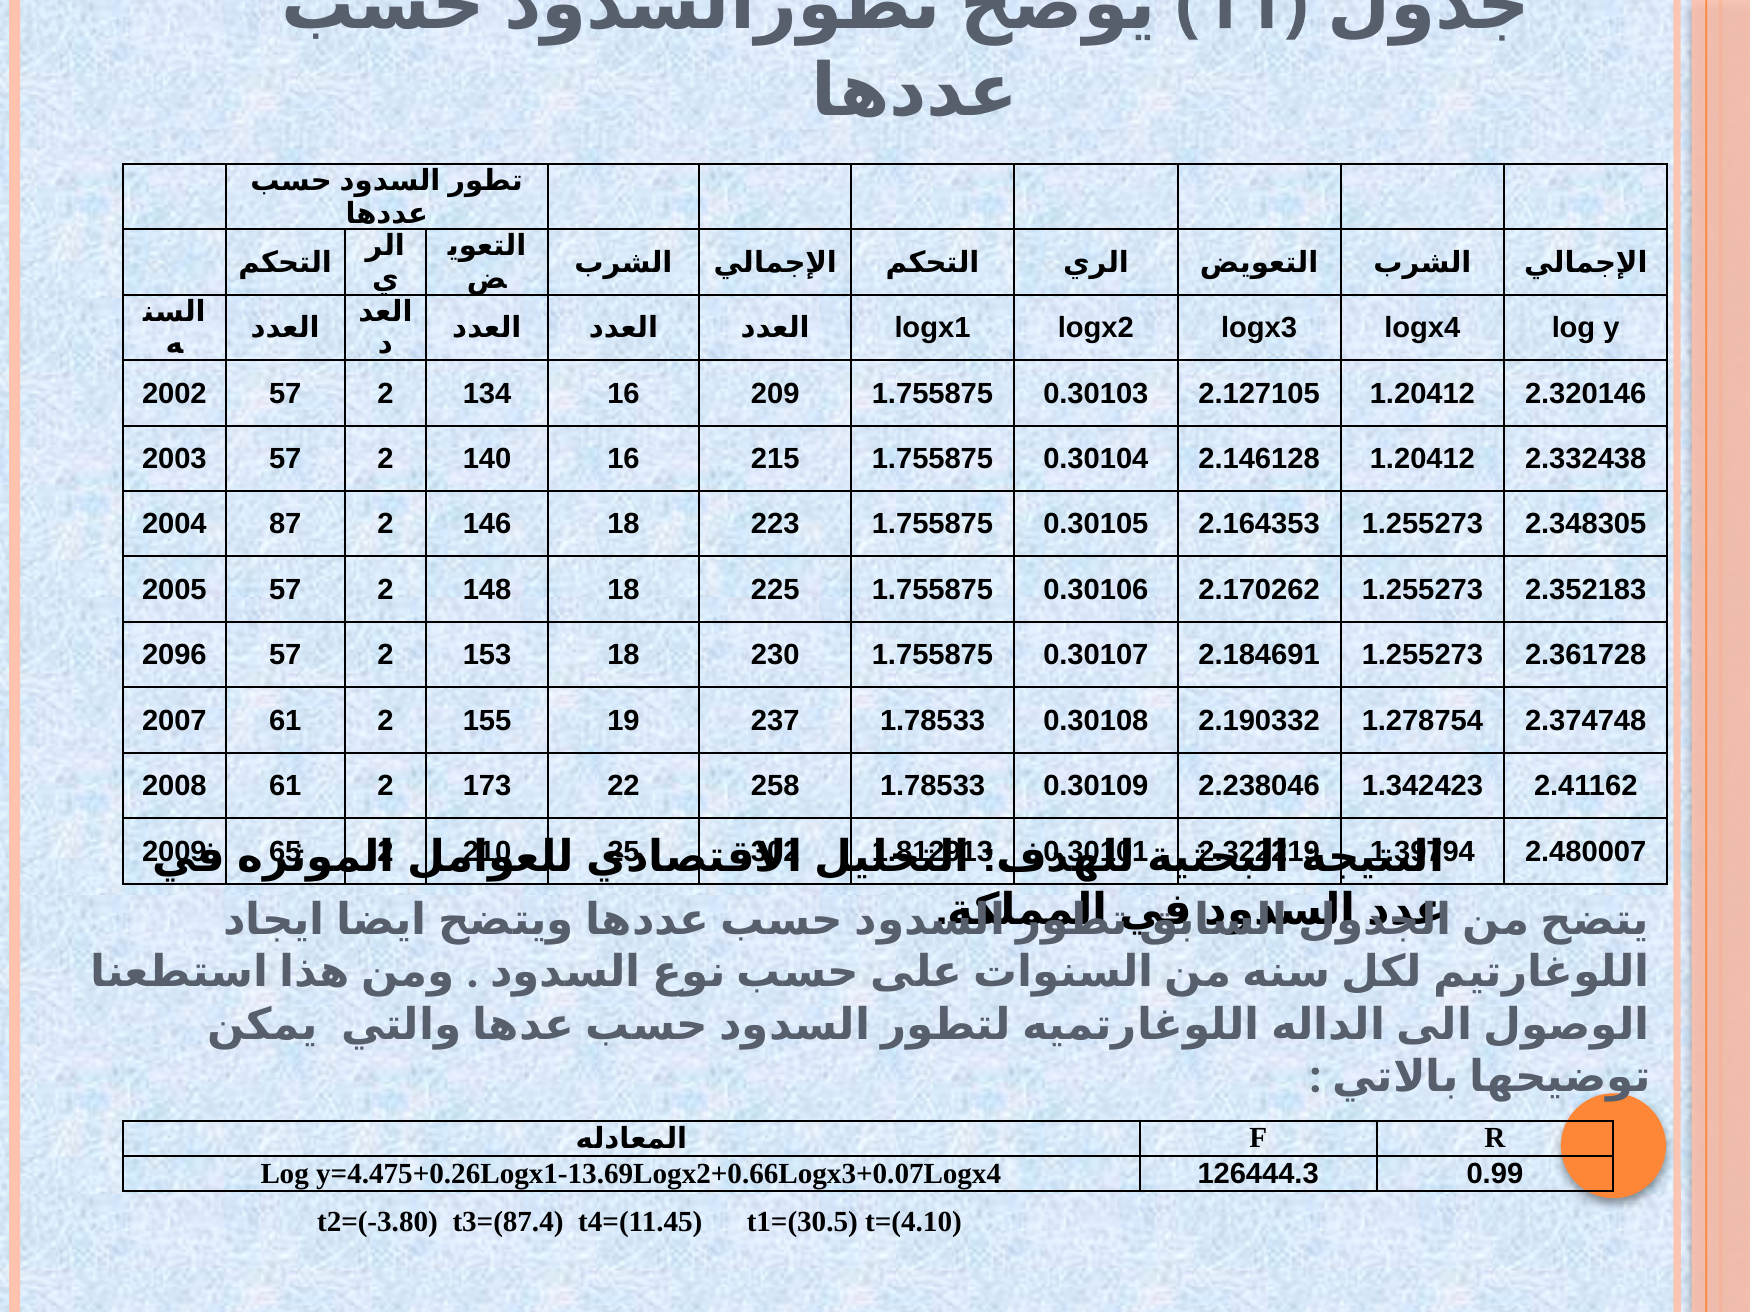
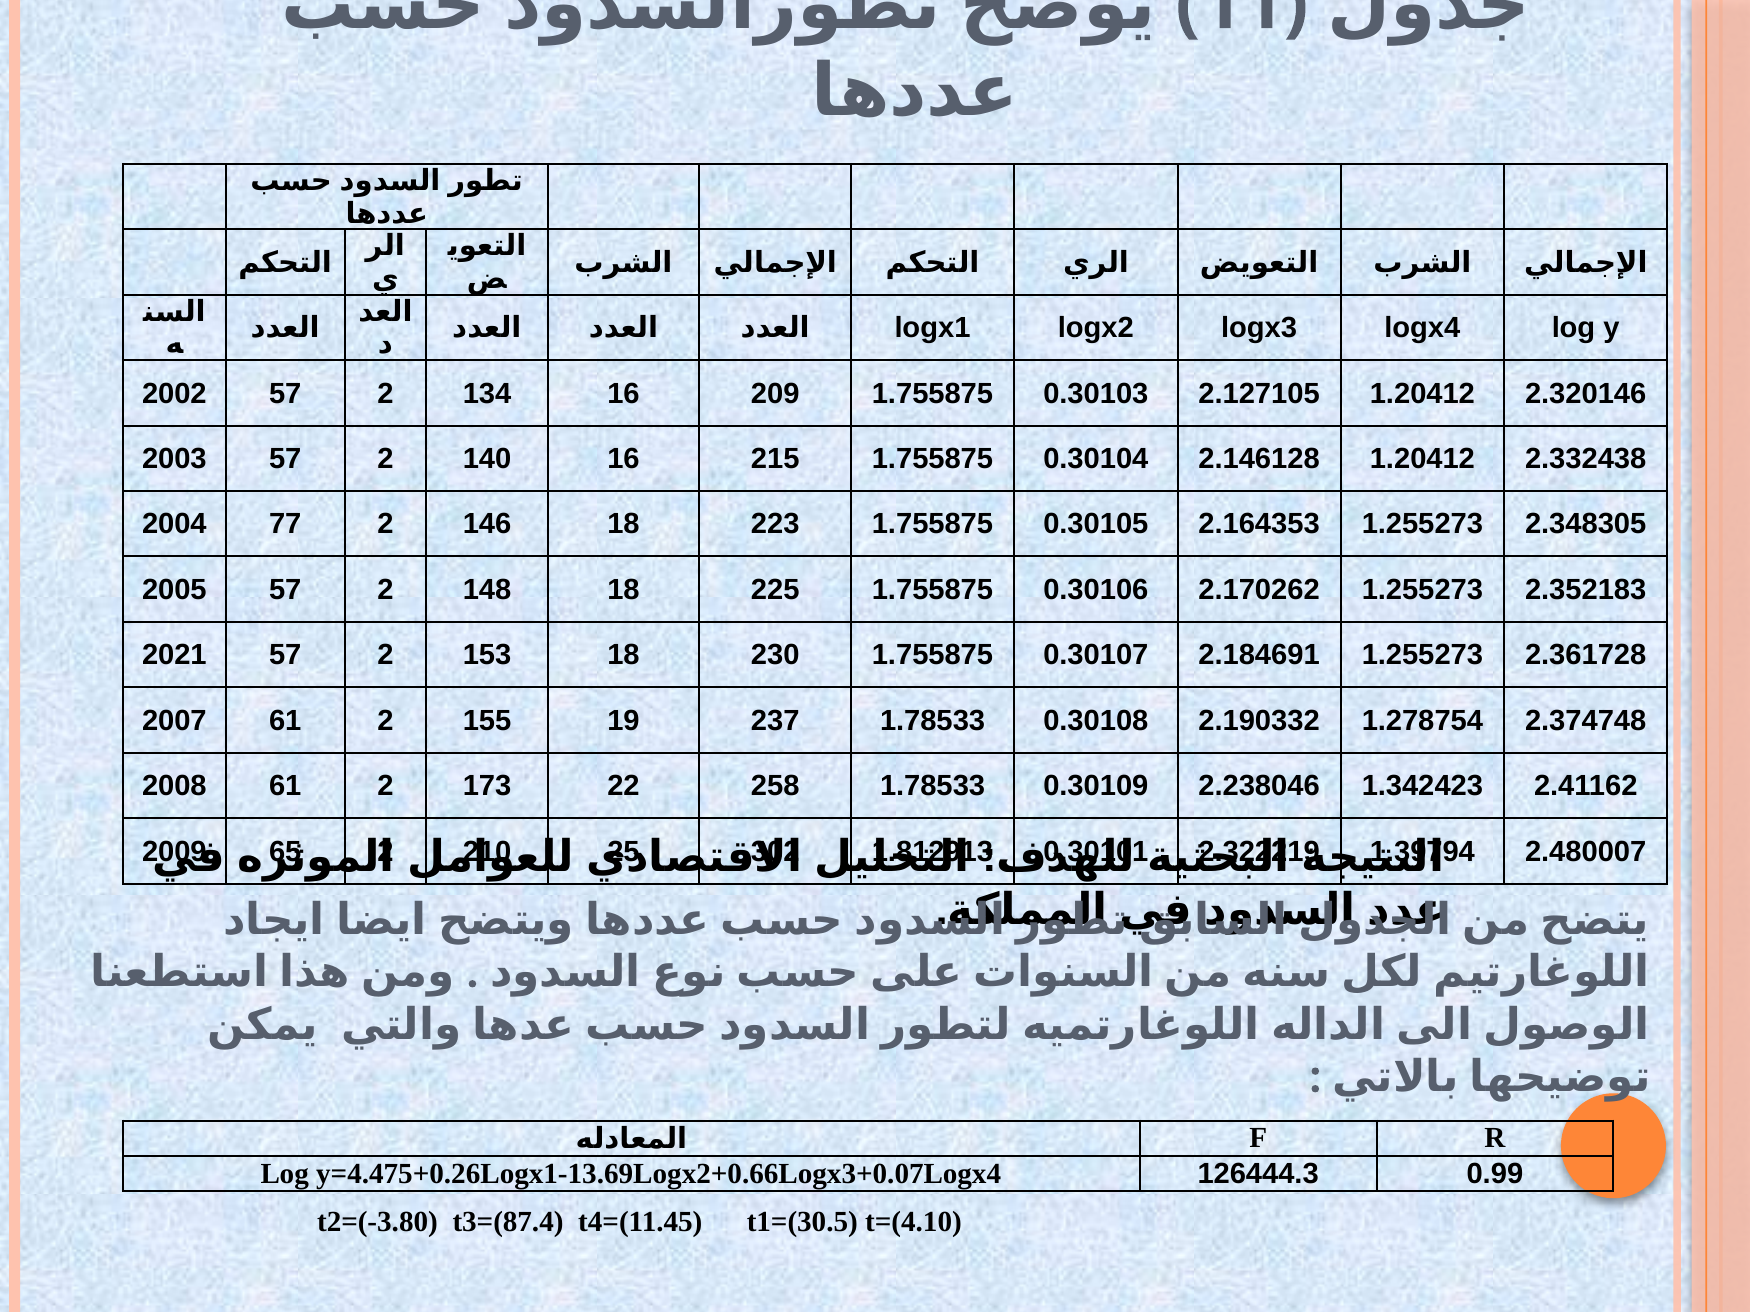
87: 87 -> 77 (285, 524)
2096: 2096 -> 2021 (174, 655)
